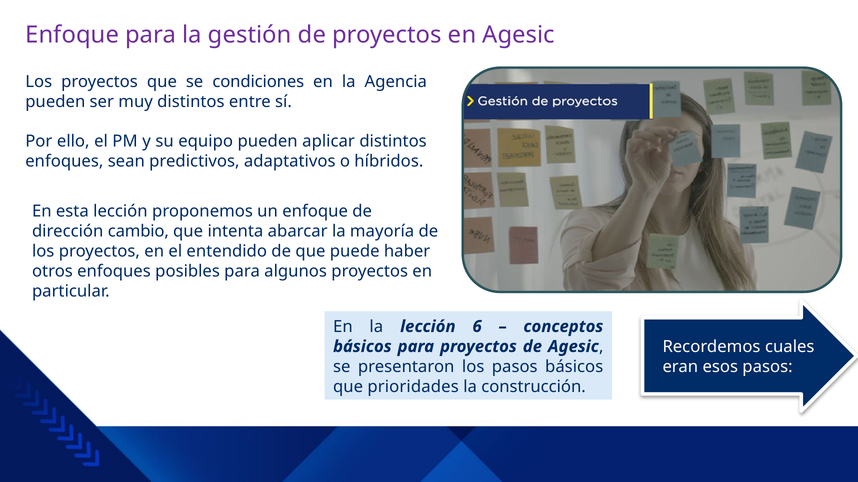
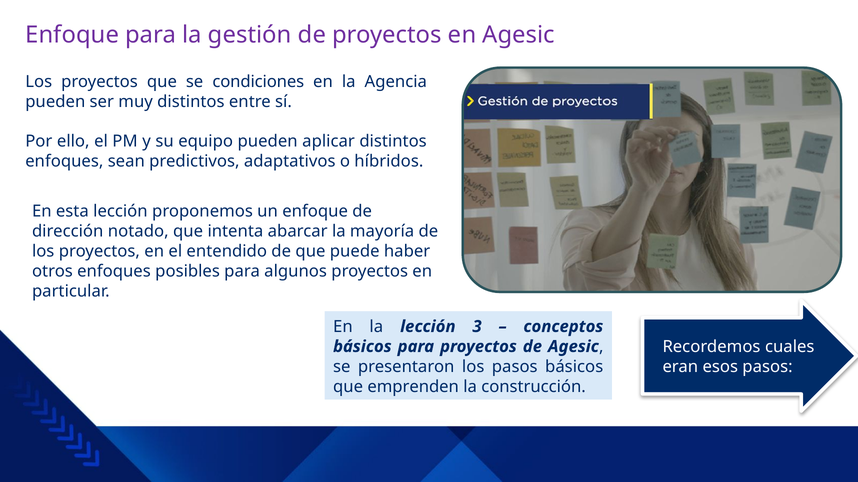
cambio: cambio -> notado (138, 232)
6: 6 -> 3 (477, 327)
prioridades: prioridades -> emprenden (413, 387)
